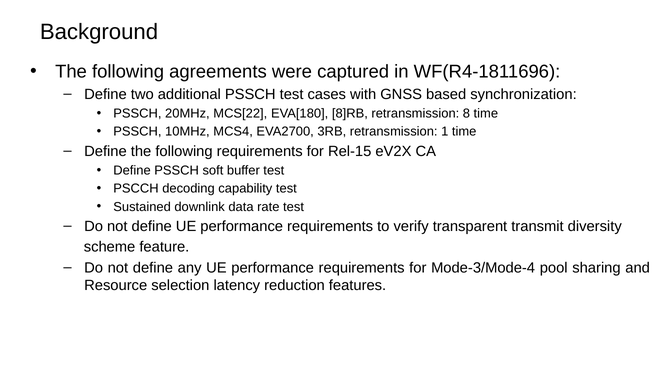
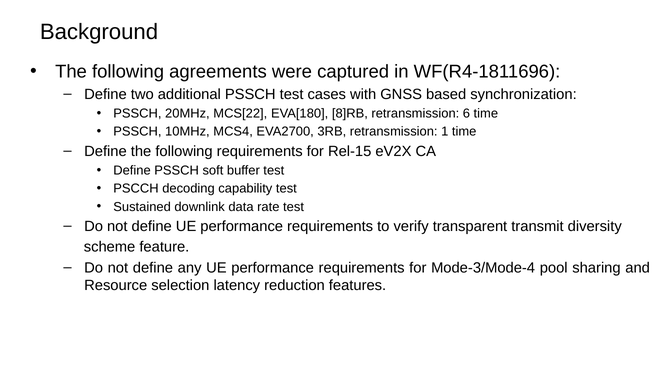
8: 8 -> 6 (466, 114)
